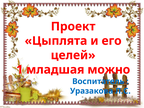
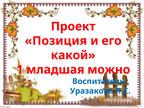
Цыплята: Цыплята -> Позиция (56, 41)
целей: целей -> какой (73, 55)
